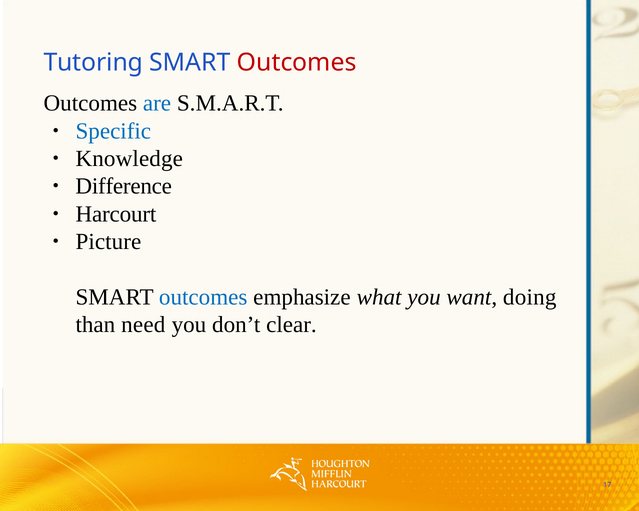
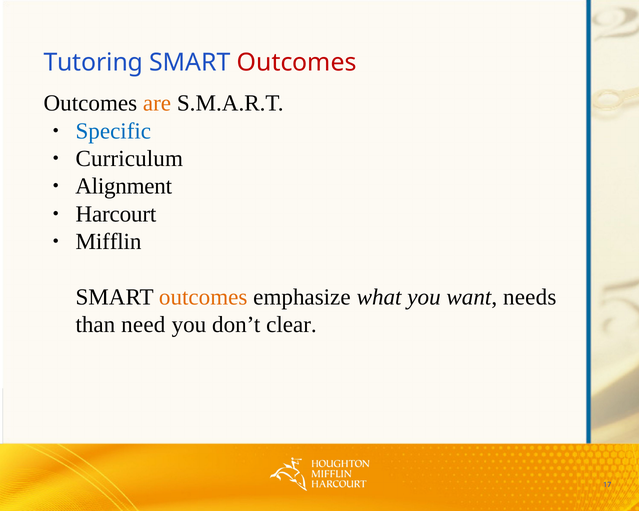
are colour: blue -> orange (157, 103)
Knowledge: Knowledge -> Curriculum (129, 159)
Difference: Difference -> Alignment (124, 186)
Picture: Picture -> Mifflin (108, 242)
outcomes colour: blue -> orange (203, 297)
doing: doing -> needs (530, 297)
